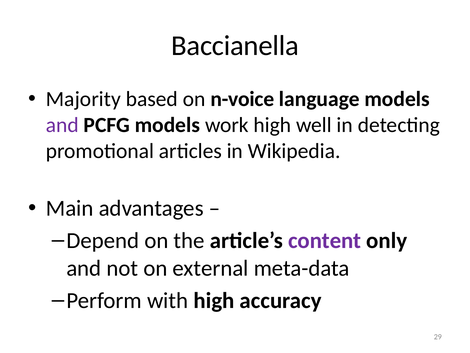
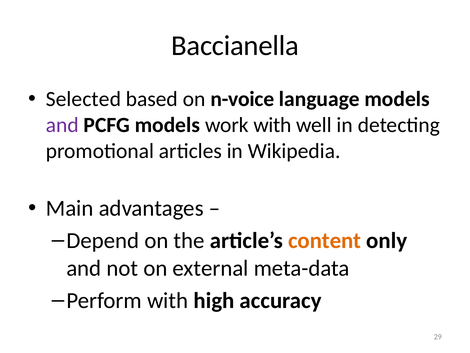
Majority: Majority -> Selected (83, 99)
work high: high -> with (273, 125)
content colour: purple -> orange (325, 240)
